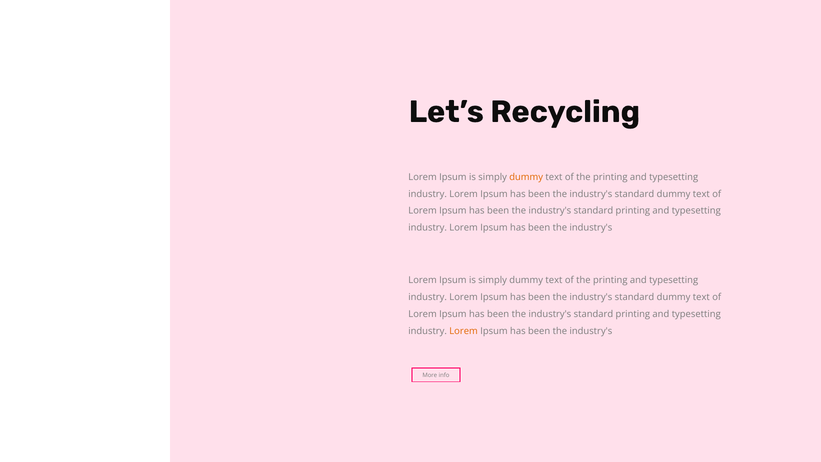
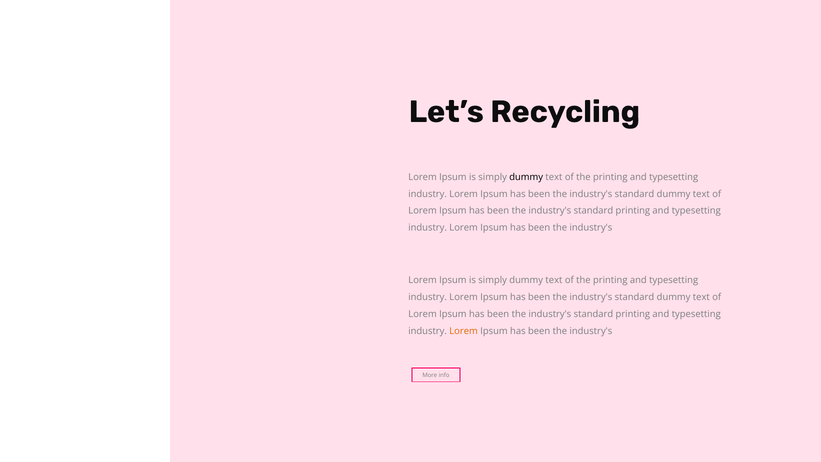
dummy colour: orange -> black (526, 177)
